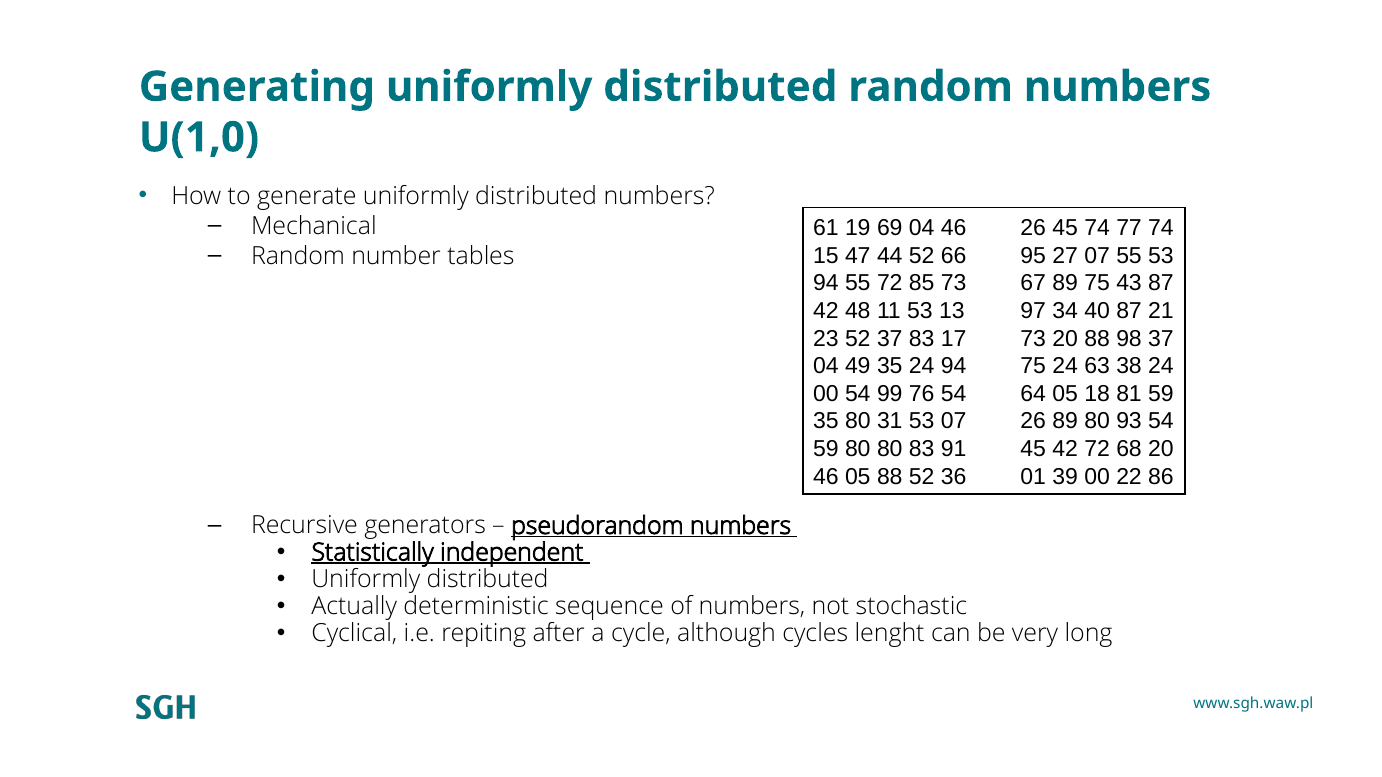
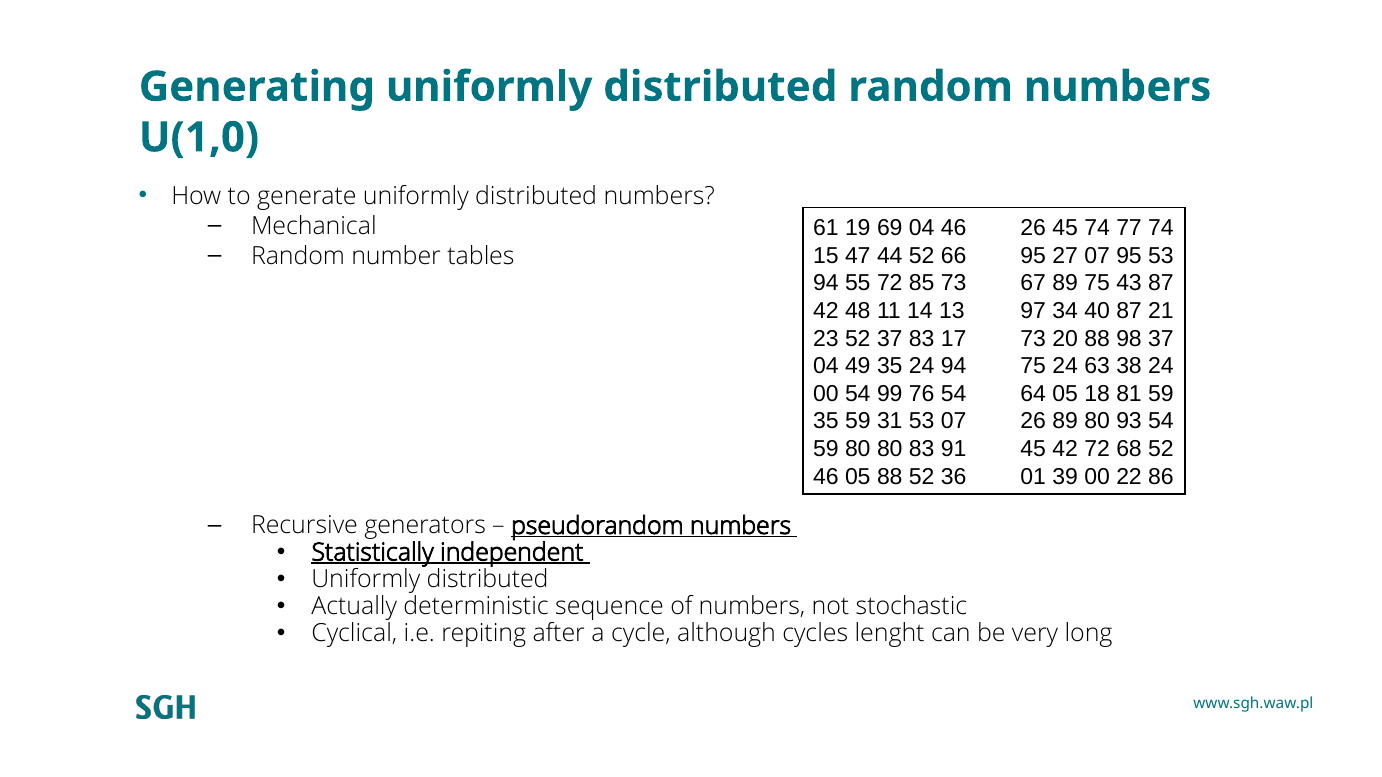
07 55: 55 -> 95 (1129, 256)
11 53: 53 -> 14 (920, 311)
35 80: 80 -> 59 (858, 422)
68 20: 20 -> 52 (1161, 449)
